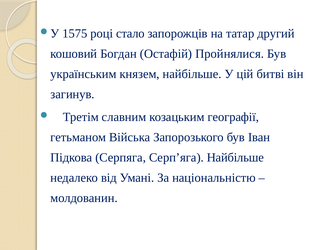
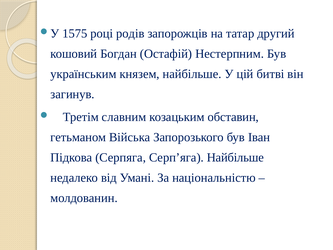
стало: стало -> родів (130, 33)
Пройнялися: Пройнялися -> Нестерпним (230, 54)
географії: географії -> обставин (233, 117)
